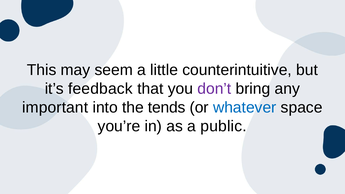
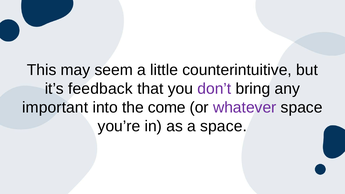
tends: tends -> come (167, 107)
whatever colour: blue -> purple (245, 107)
a public: public -> space (224, 126)
